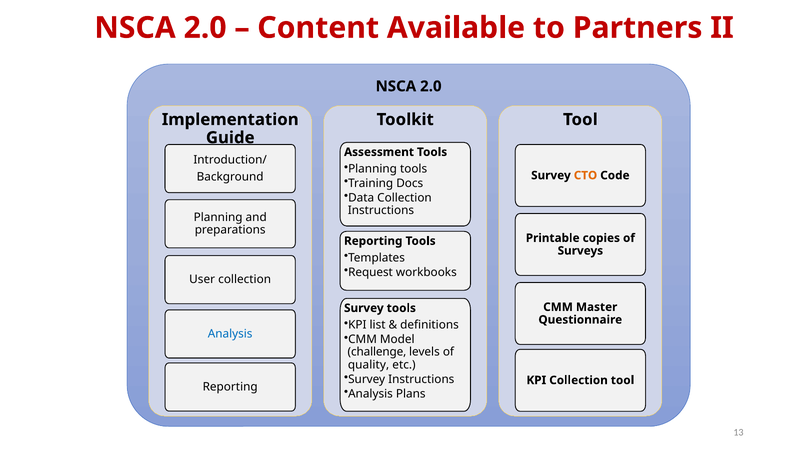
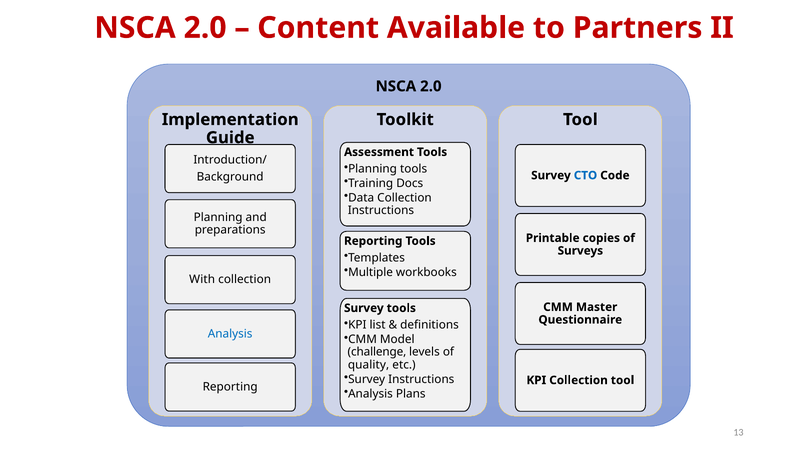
CTO colour: orange -> blue (585, 175)
Request: Request -> Multiple (371, 272)
User: User -> With (202, 279)
